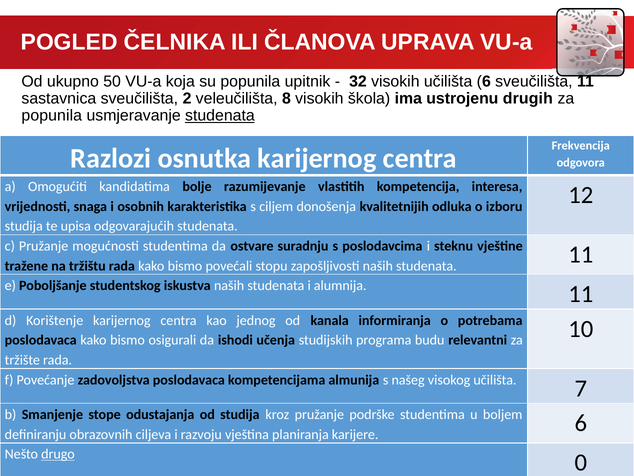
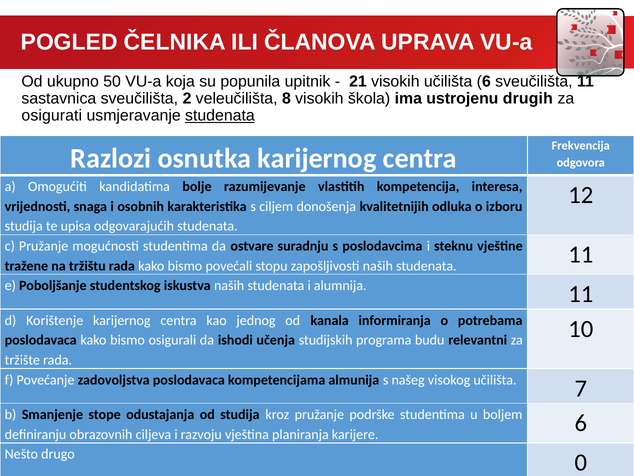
32: 32 -> 21 (358, 81)
popunila: popunila -> osigurati (52, 116)
drugo underline: present -> none (58, 454)
